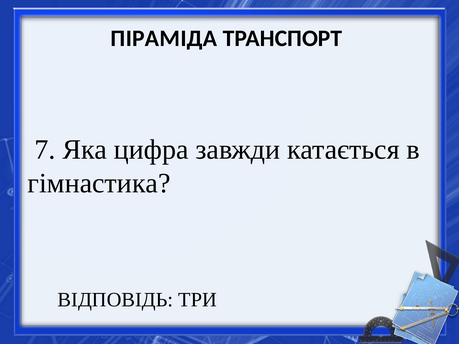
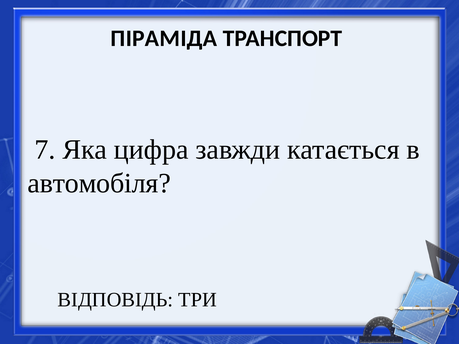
гімнастика: гімнастика -> автомобіля (99, 183)
